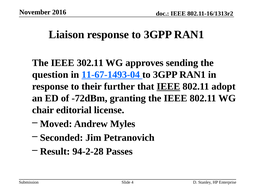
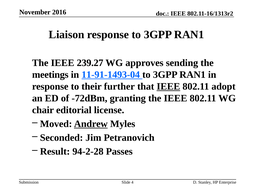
302.11: 302.11 -> 239.27 (90, 63)
question: question -> meetings (50, 74)
11-67-1493-04: 11-67-1493-04 -> 11-91-1493-04 (111, 74)
Andrew underline: none -> present (91, 124)
